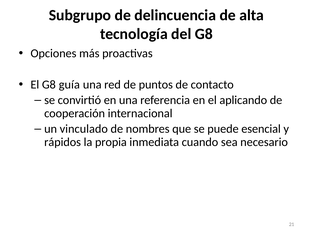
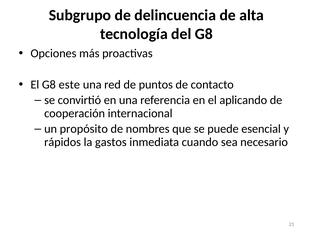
guía: guía -> este (69, 84)
vinculado: vinculado -> propósito (84, 129)
propia: propia -> gastos (111, 142)
